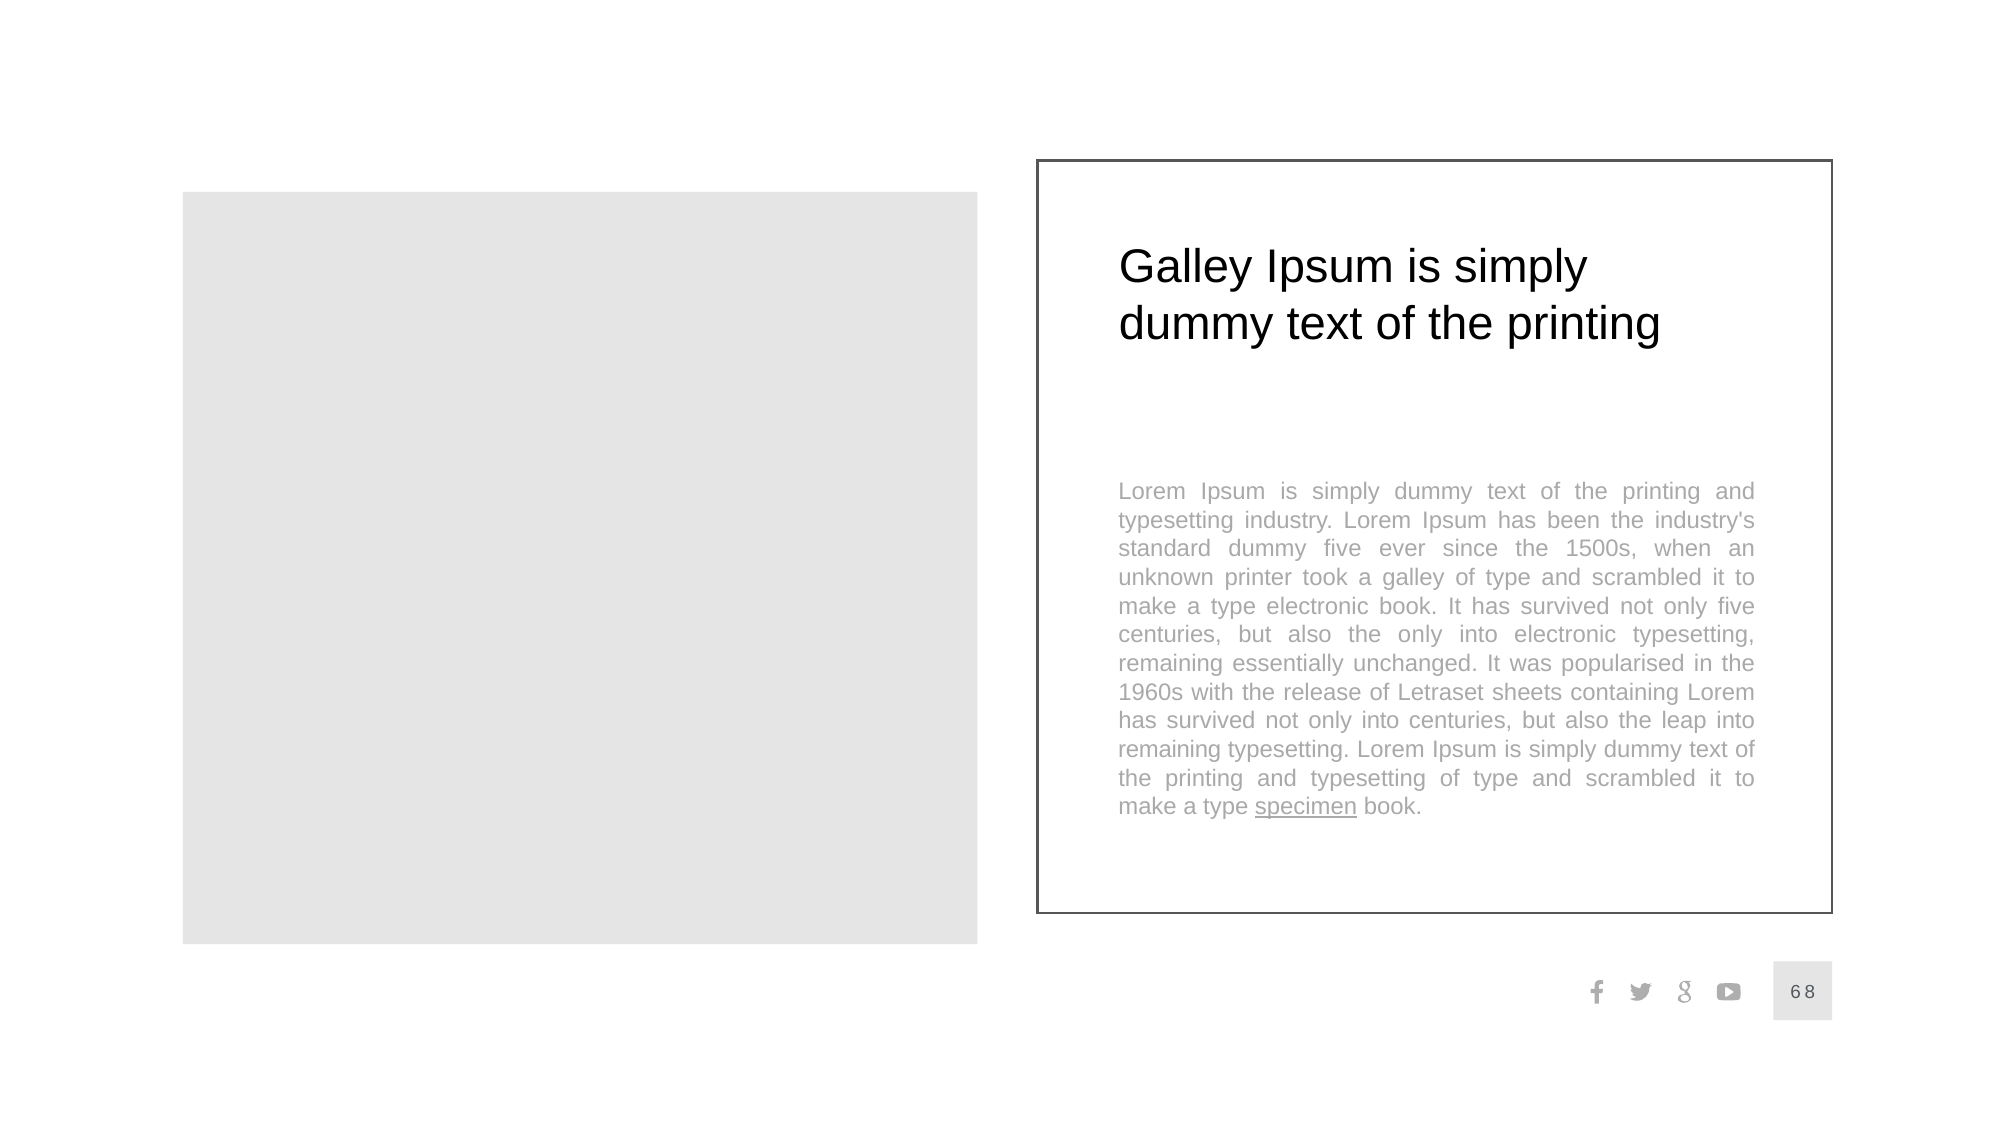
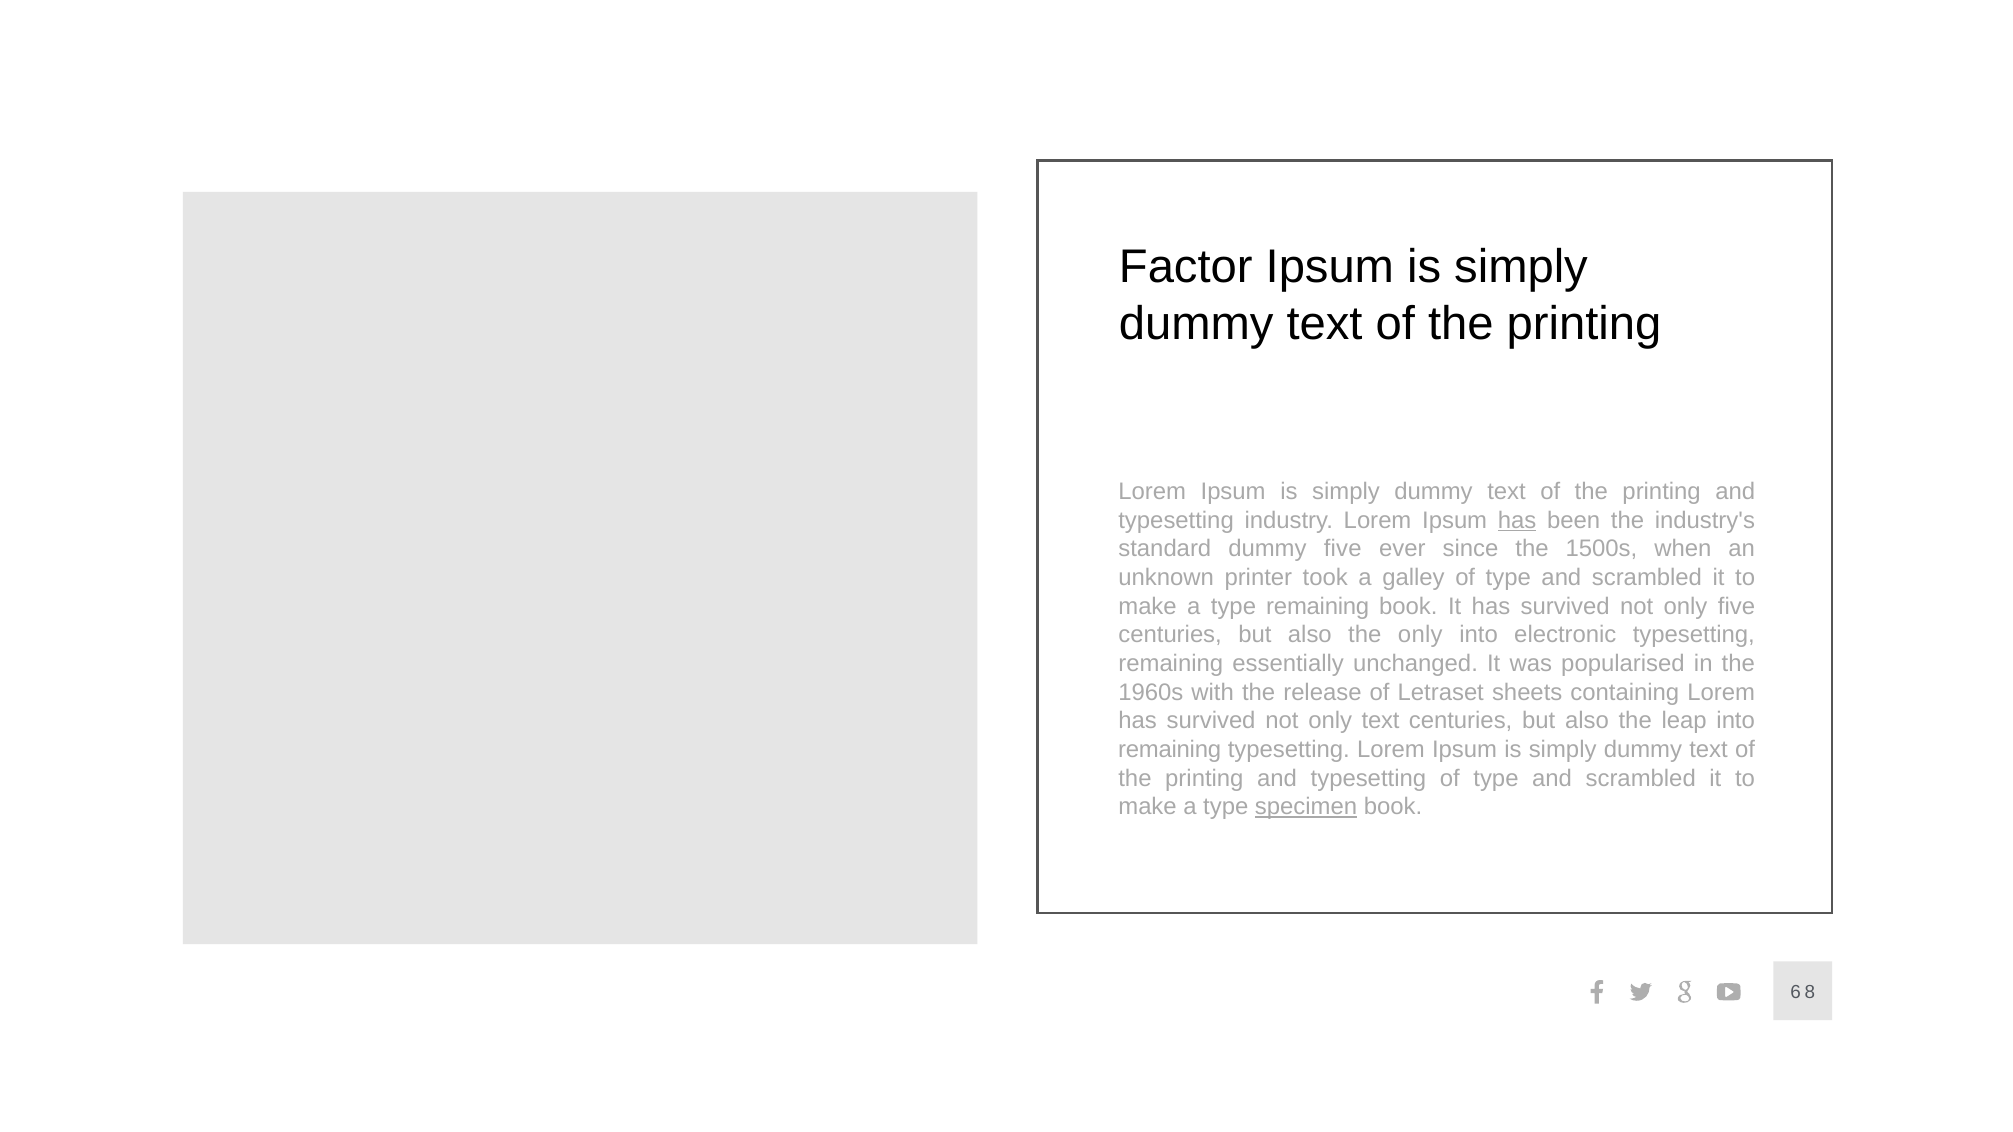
Galley: Galley -> Factor (1186, 267)
has underline: none -> present (1517, 520)
type electronic: electronic -> remaining (1318, 606)
not only into: into -> text (1381, 721)
